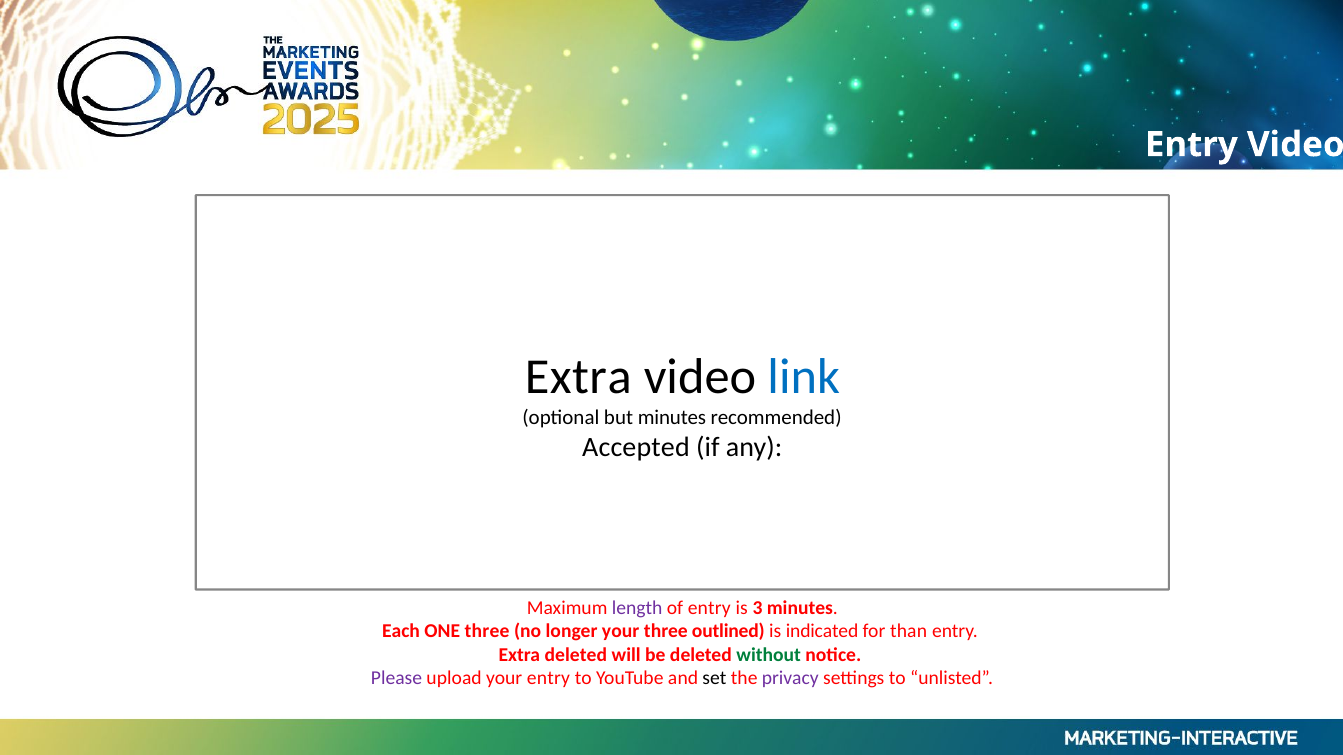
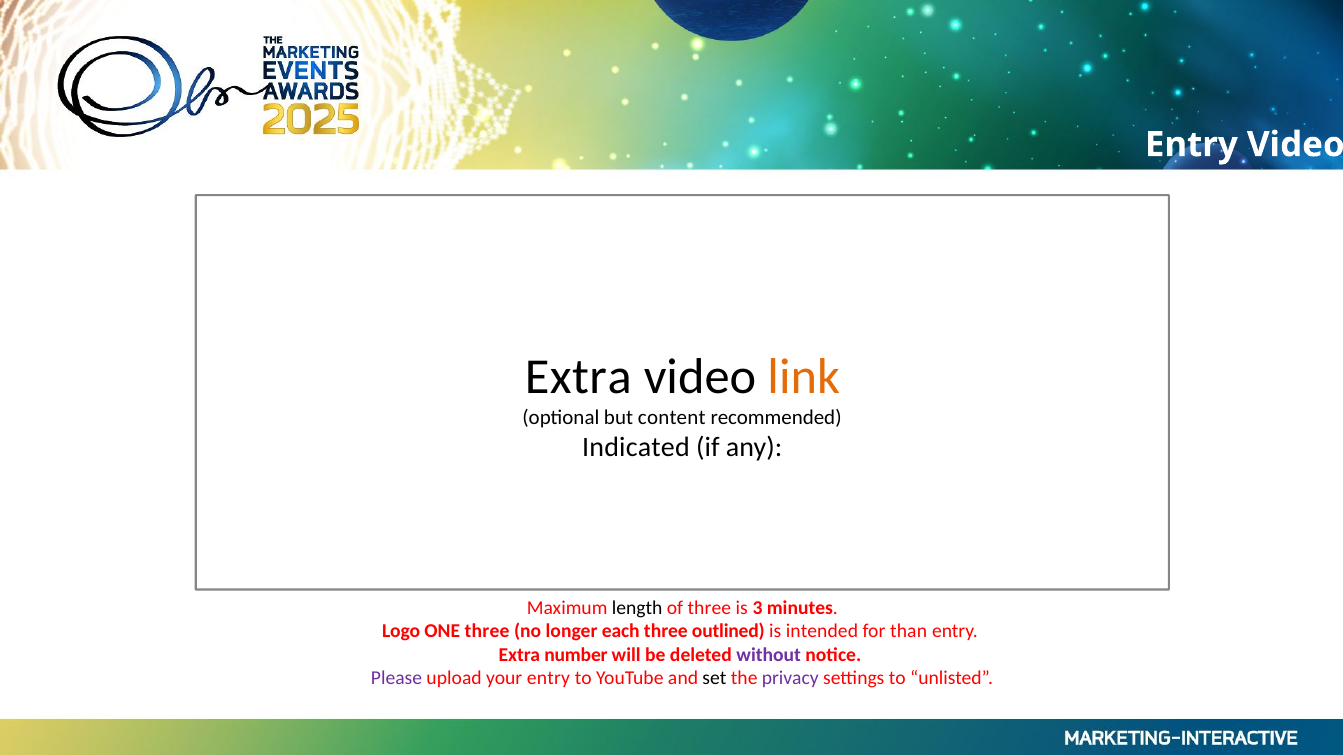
link colour: blue -> orange (804, 377)
but minutes: minutes -> content (672, 418)
Accepted: Accepted -> Indicated (636, 447)
length colour: purple -> black (637, 608)
of entry: entry -> three (709, 608)
Each: Each -> Logo (401, 631)
longer your: your -> each (621, 631)
indicated: indicated -> intended (822, 631)
Extra deleted: deleted -> number (576, 655)
without colour: green -> purple (769, 655)
